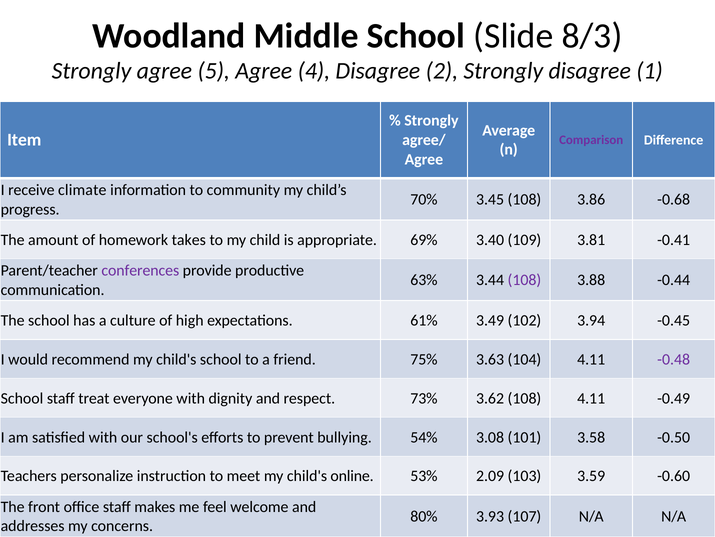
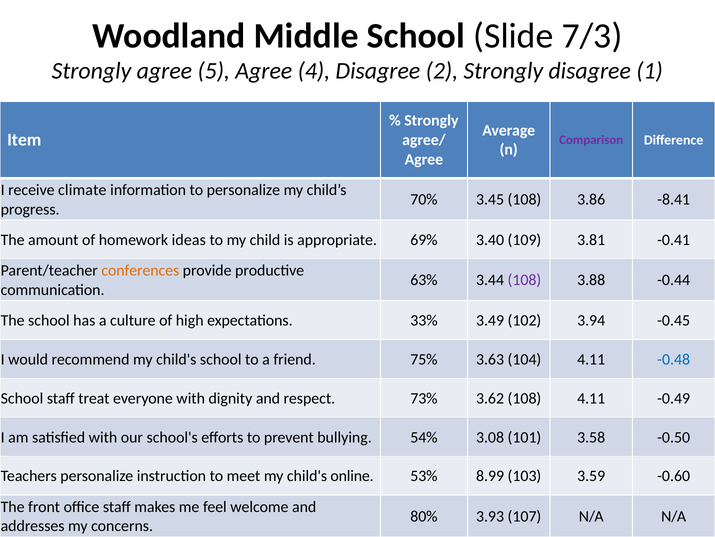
8/3: 8/3 -> 7/3 (592, 36)
to community: community -> personalize (243, 190)
-0.68: -0.68 -> -8.41 (674, 199)
takes: takes -> ideas (189, 240)
conferences colour: purple -> orange (140, 270)
61%: 61% -> 33% (424, 320)
-0.48 colour: purple -> blue (674, 359)
2.09: 2.09 -> 8.99 (490, 476)
